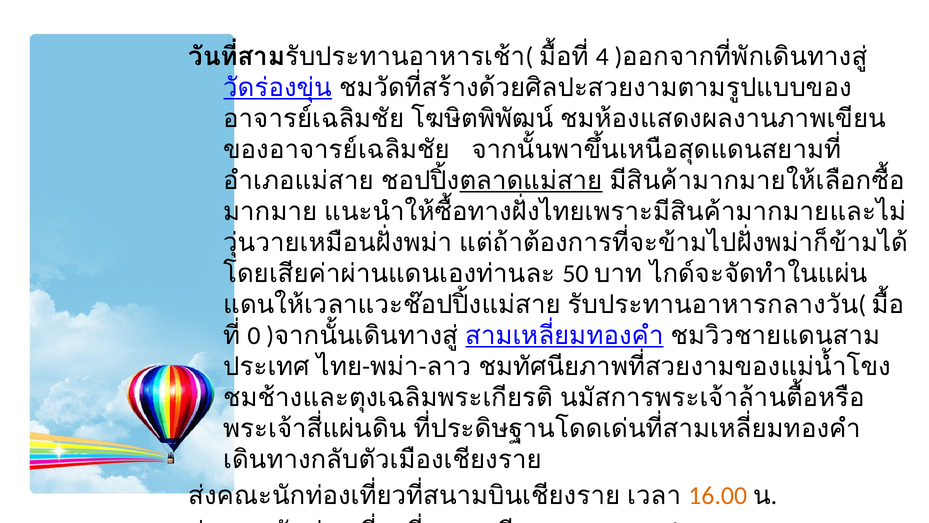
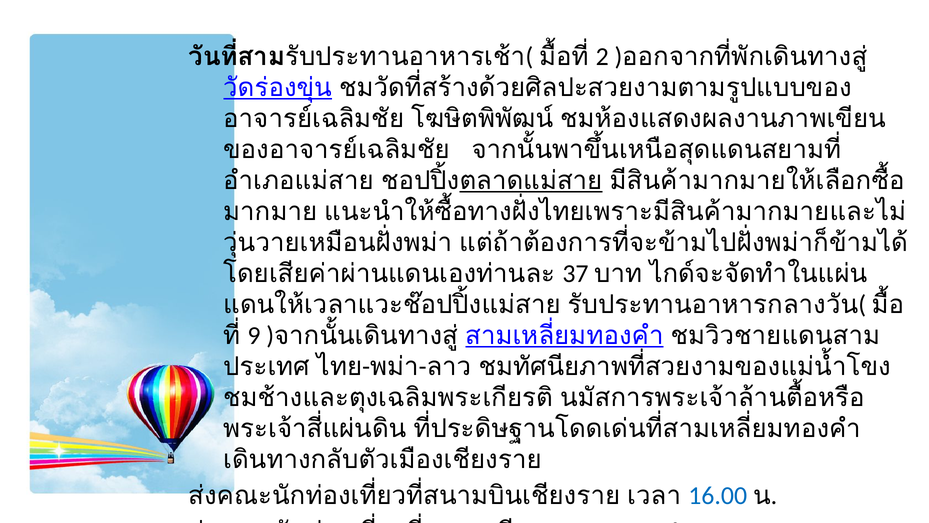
4: 4 -> 2 (602, 56)
50: 50 -> 37 (575, 273)
0: 0 -> 9 (254, 335)
16.00 colour: orange -> blue (718, 495)
